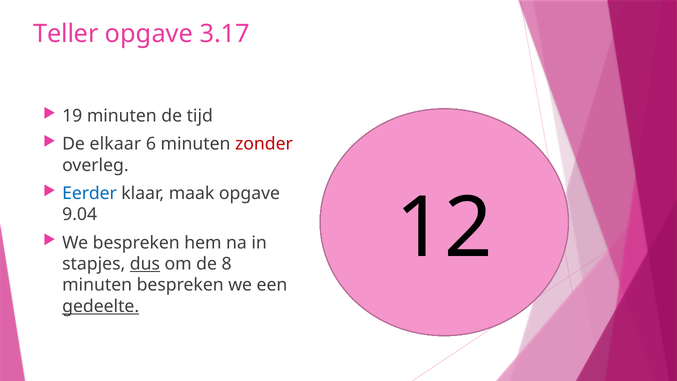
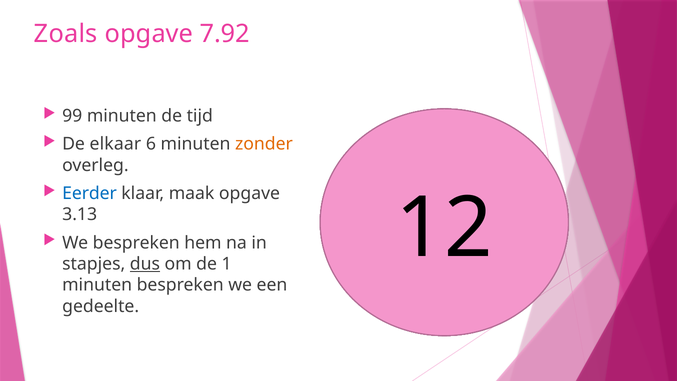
Teller: Teller -> Zoals (66, 34)
3.17: 3.17 -> 7.92 (225, 34)
19: 19 -> 99 (72, 116)
zonder colour: red -> orange (264, 144)
9.04: 9.04 -> 3.13 (80, 215)
8: 8 -> 1 (227, 264)
gedeelte underline: present -> none (101, 306)
